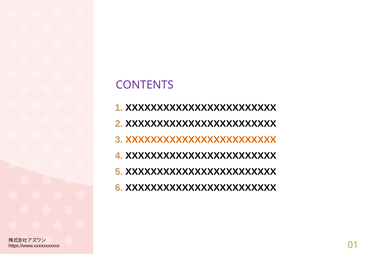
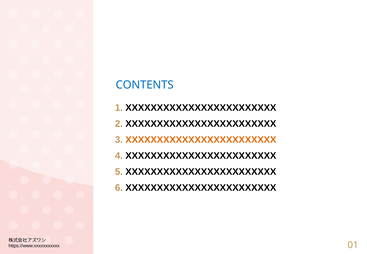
CONTENTS colour: purple -> blue (145, 85)
